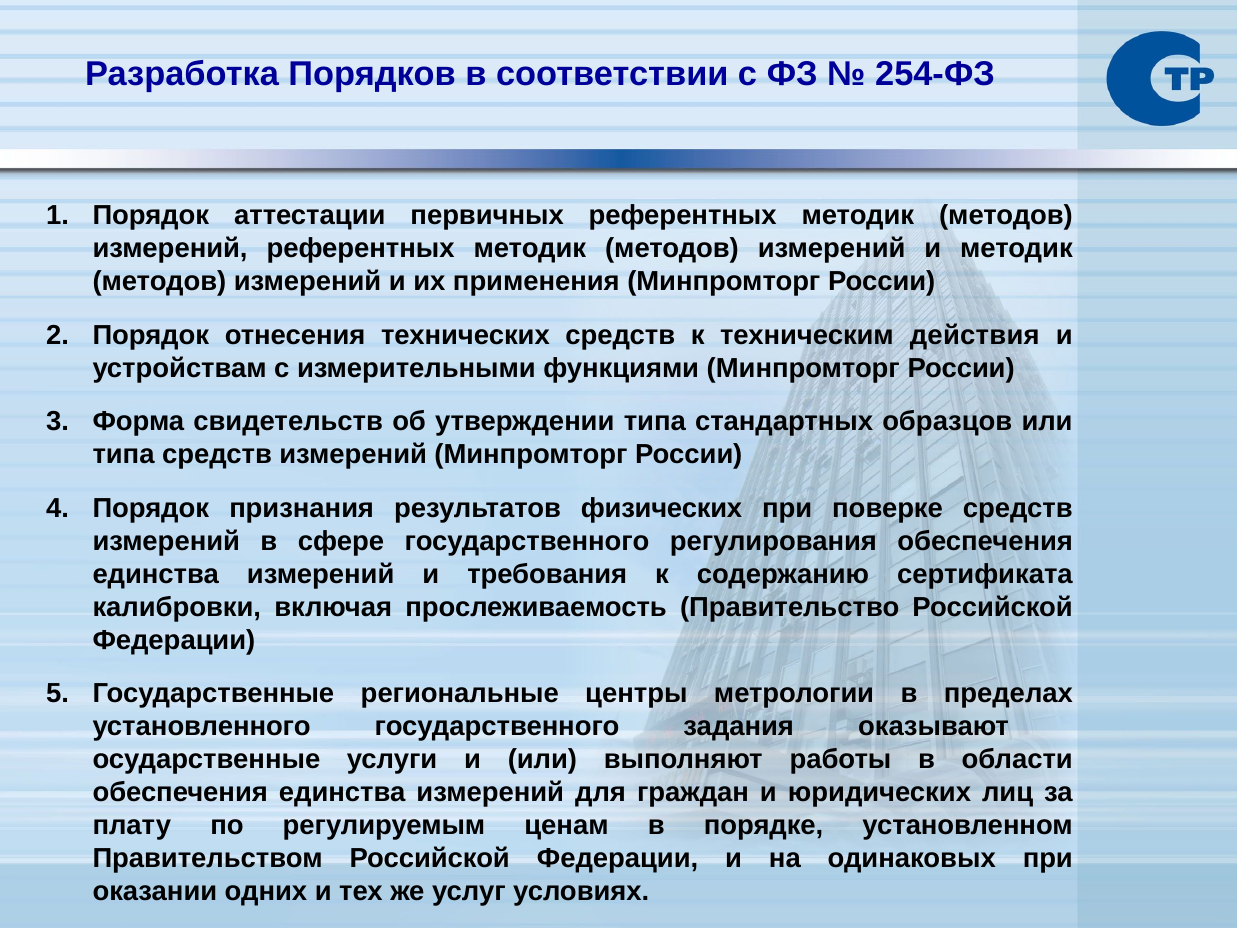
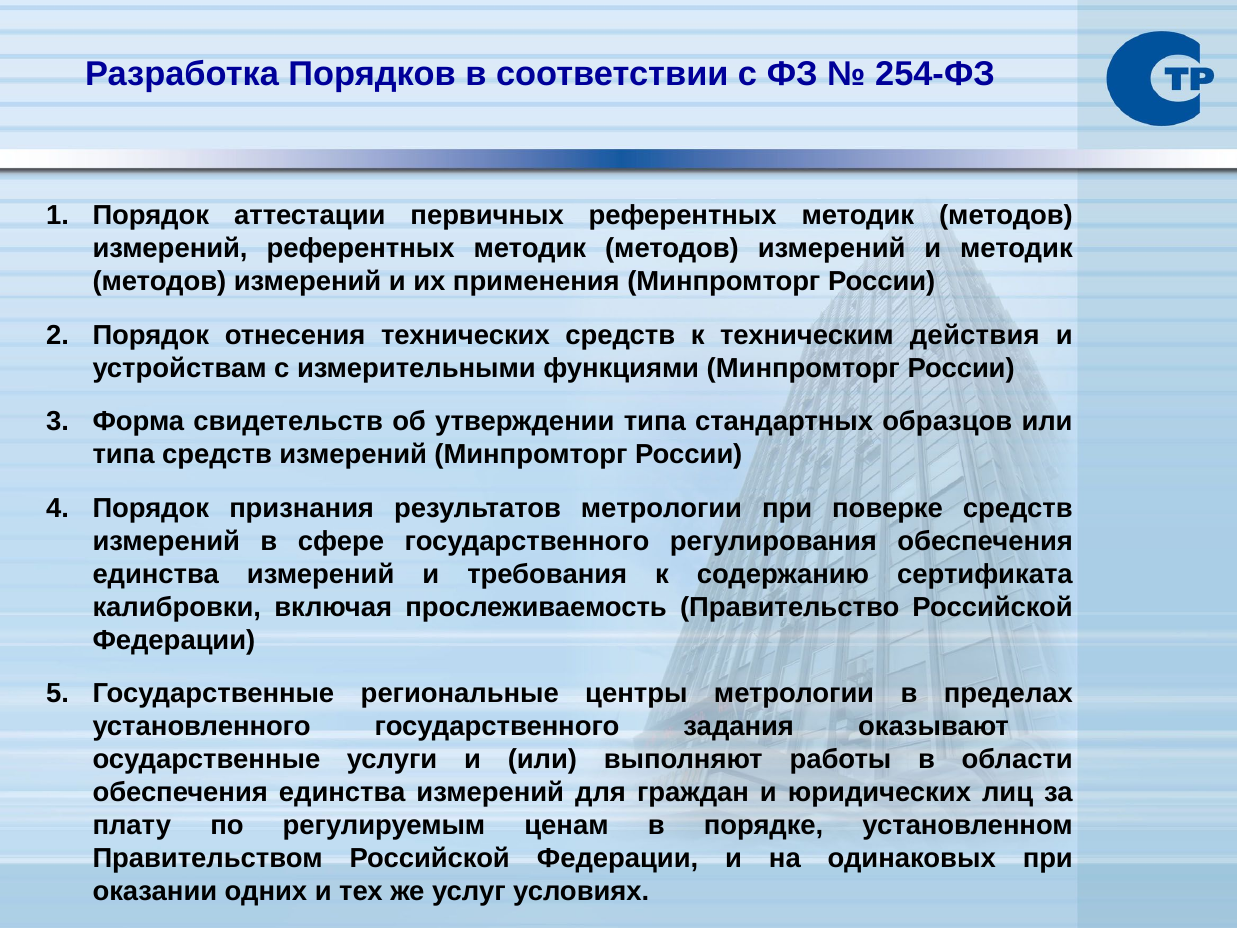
результатов физических: физических -> метрологии (662, 508)
